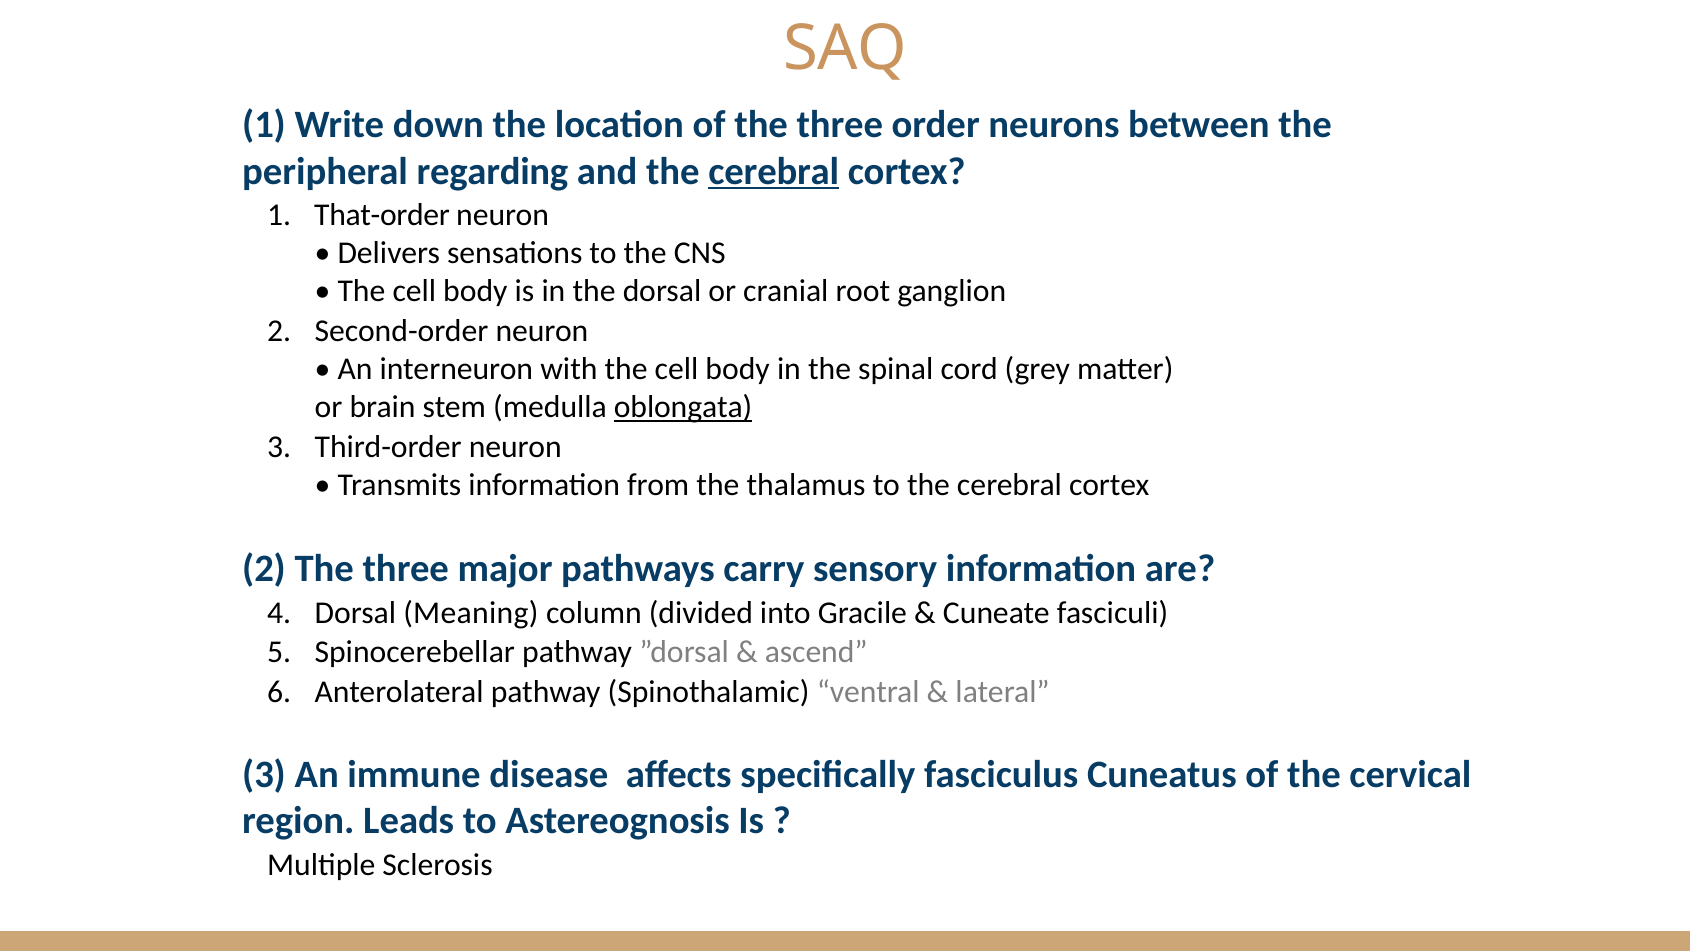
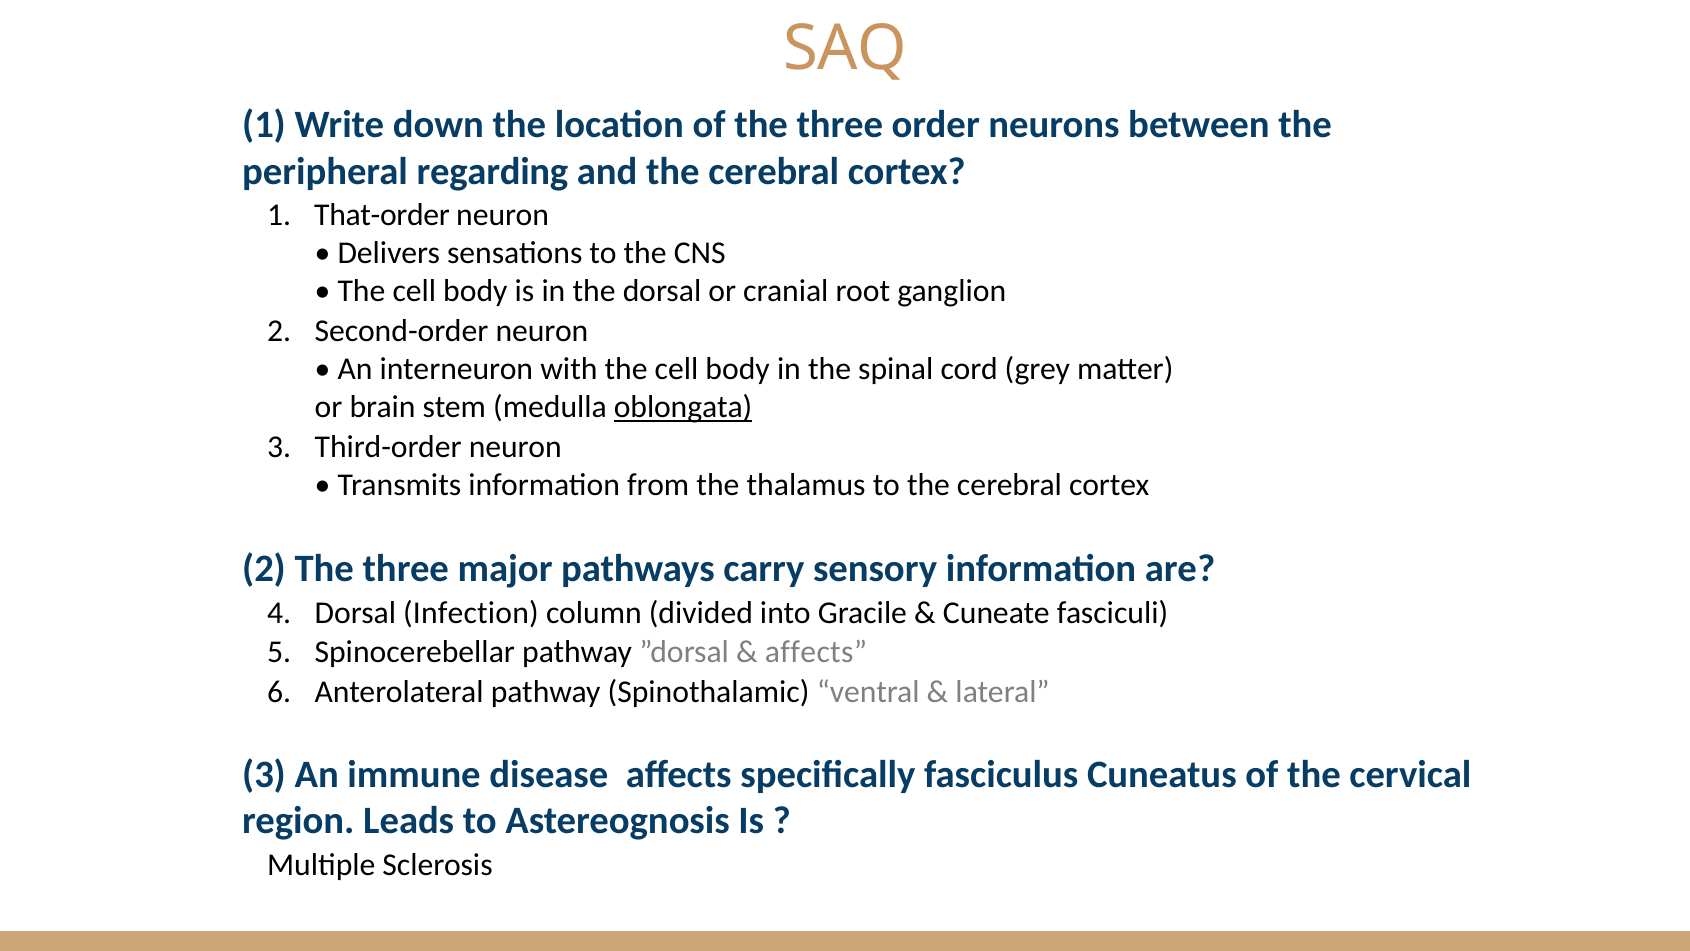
cerebral underline: present -> none (774, 171)
Meaning: Meaning -> Infection (471, 612)
ascend: ascend -> affects (816, 652)
